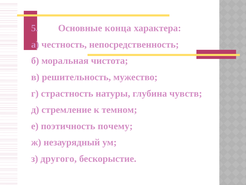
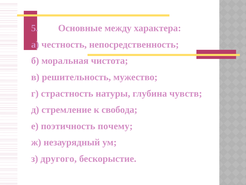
конца: конца -> между (118, 28)
темном: темном -> свобода (119, 109)
